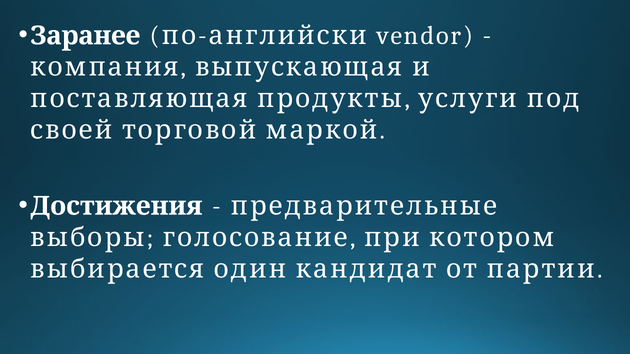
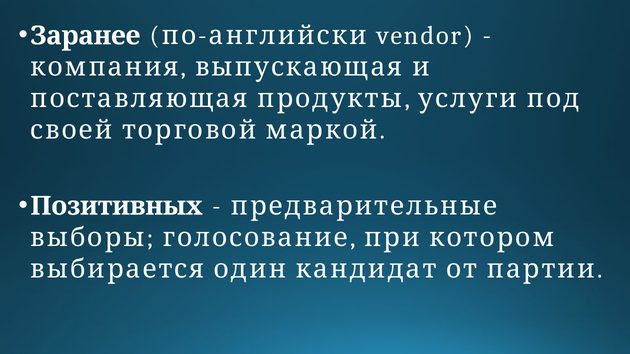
Достижения: Достижения -> Позитивных (117, 206)
